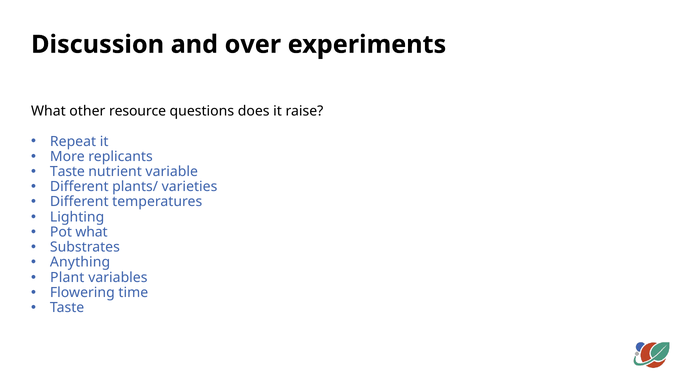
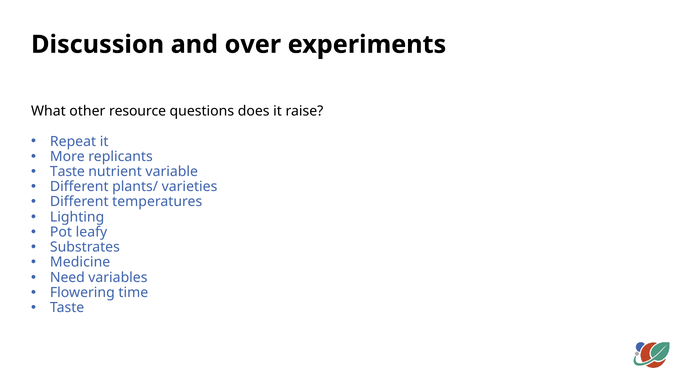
Pot what: what -> leafy (91, 232)
Anything: Anything -> Medicine (80, 263)
Plant: Plant -> Need (67, 278)
